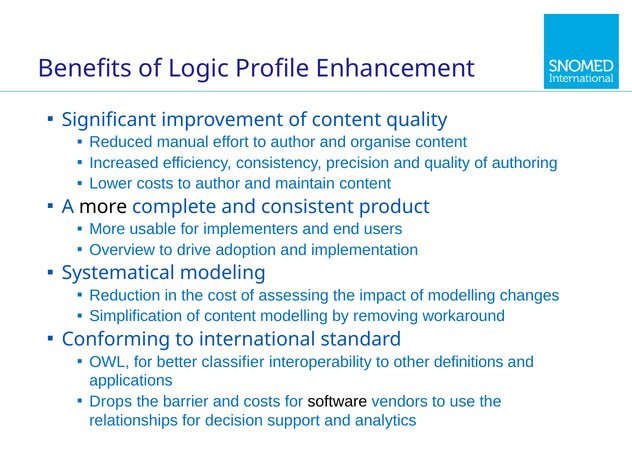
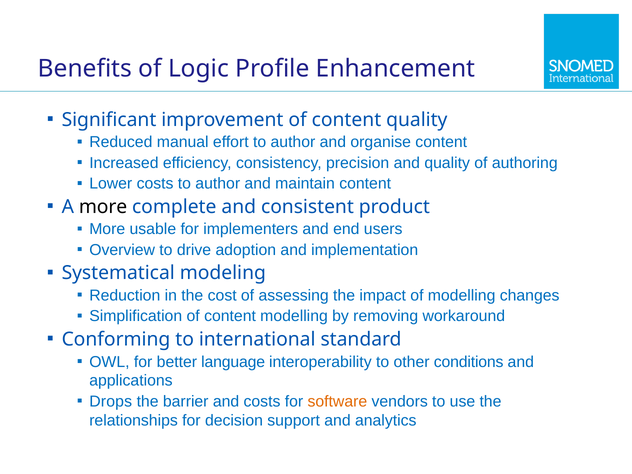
classifier: classifier -> language (233, 362)
definitions: definitions -> conditions (469, 362)
software colour: black -> orange (337, 401)
